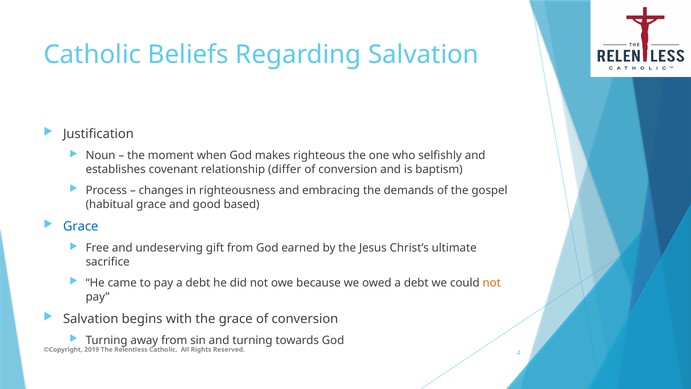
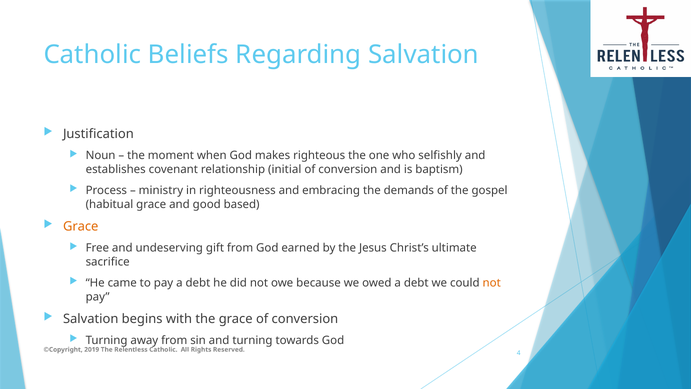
differ: differ -> initial (285, 169)
changes: changes -> ministry (161, 190)
Grace colour: blue -> orange (81, 226)
